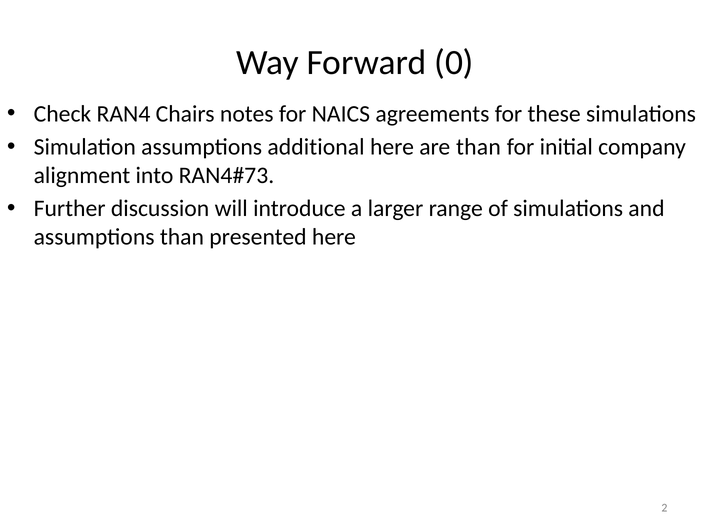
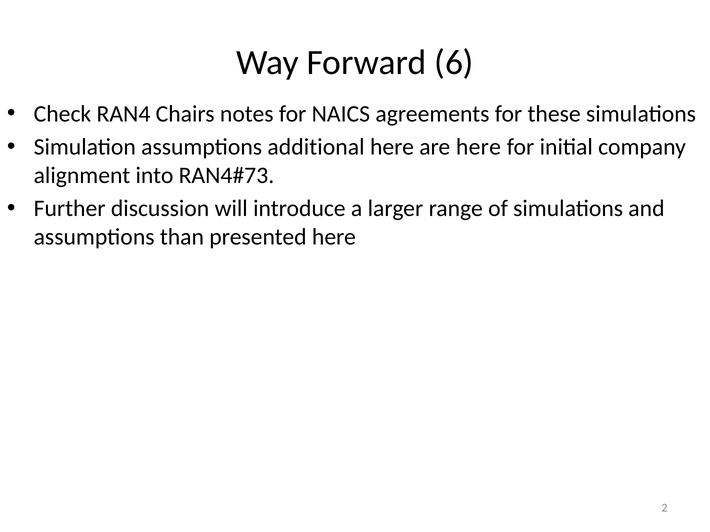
0: 0 -> 6 (454, 63)
are than: than -> here (478, 147)
